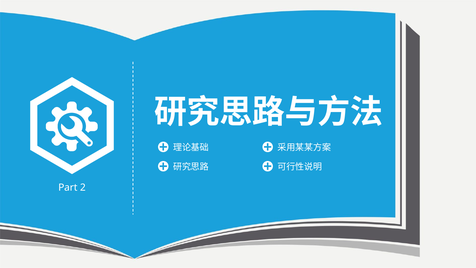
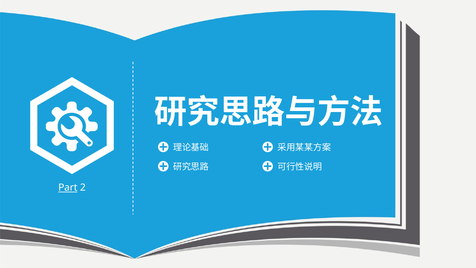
Part underline: none -> present (68, 187)
